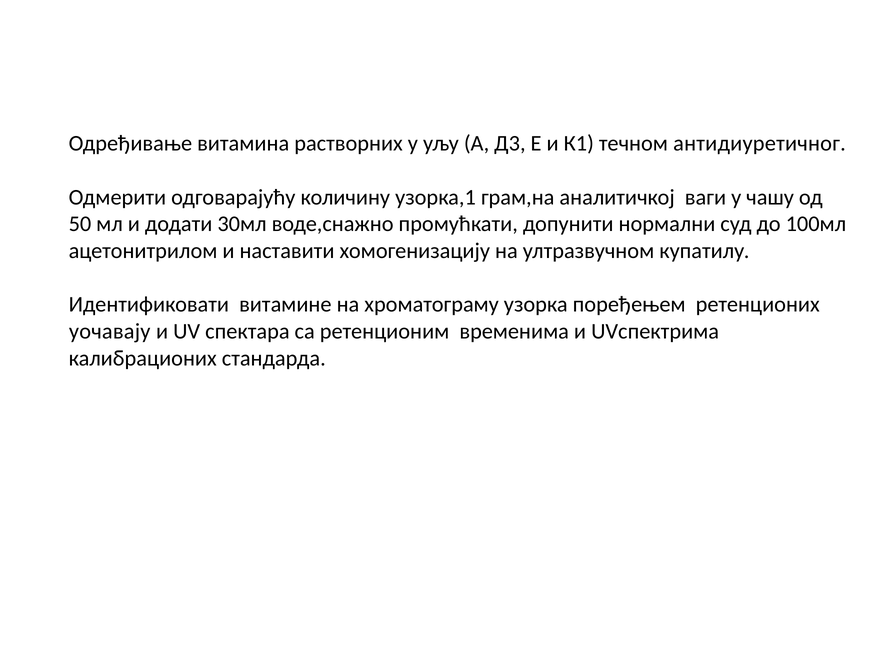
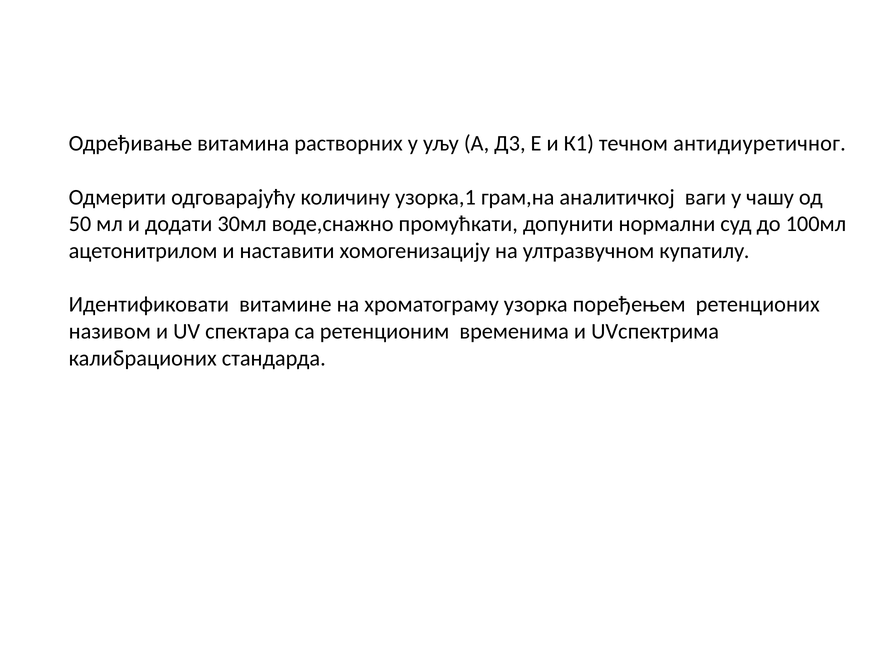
уочавају: уочавају -> називом (110, 331)
